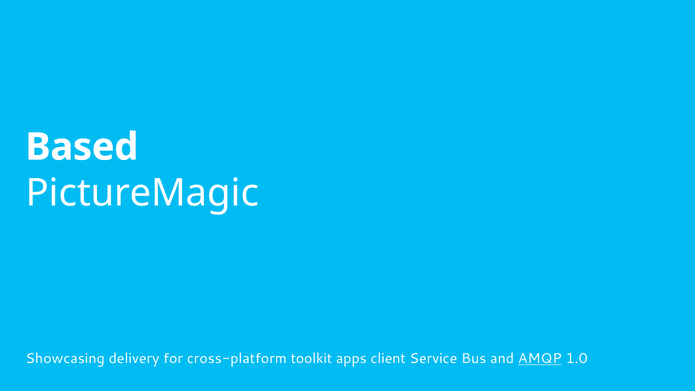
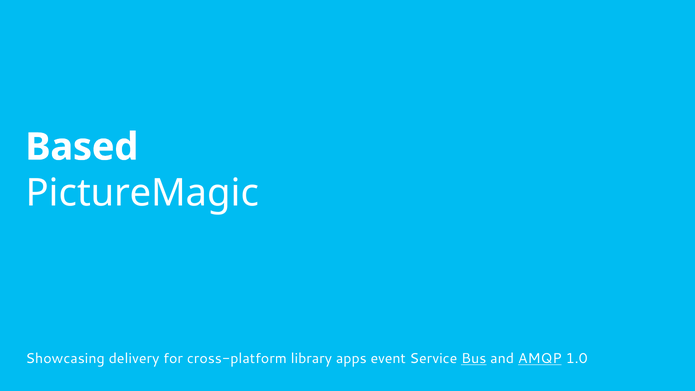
toolkit: toolkit -> library (311, 359)
client: client -> event (388, 359)
Bus underline: none -> present (474, 359)
